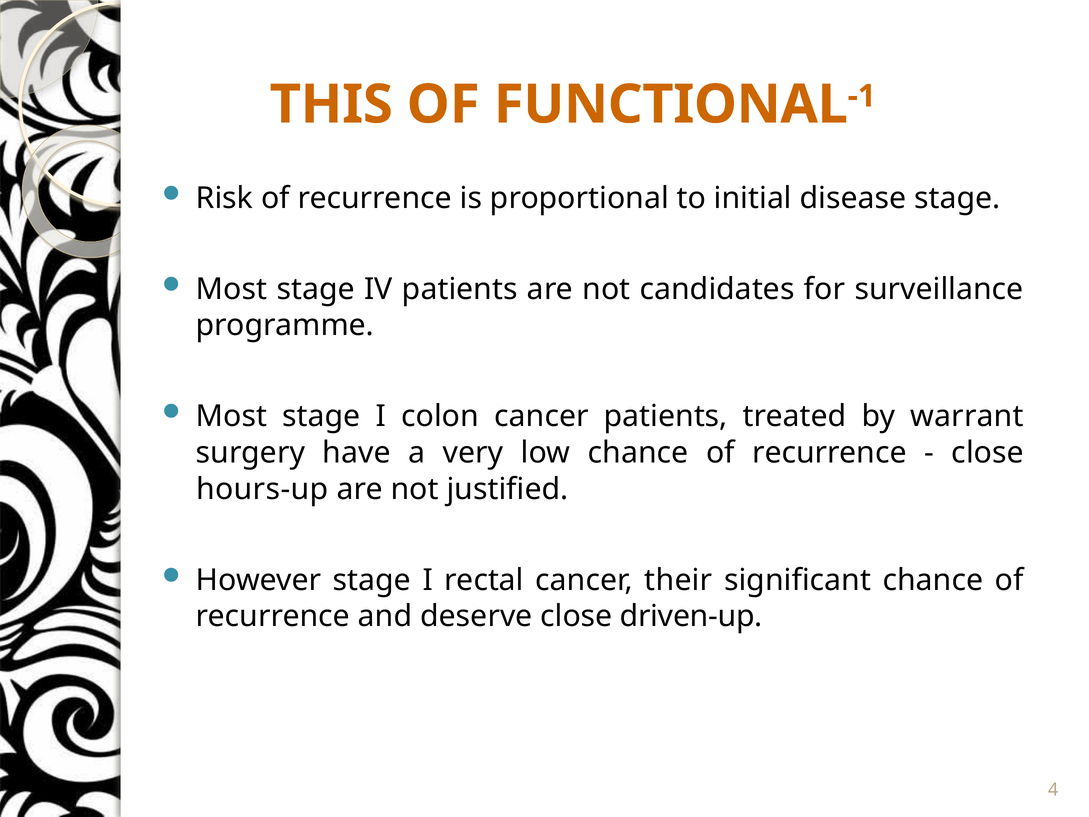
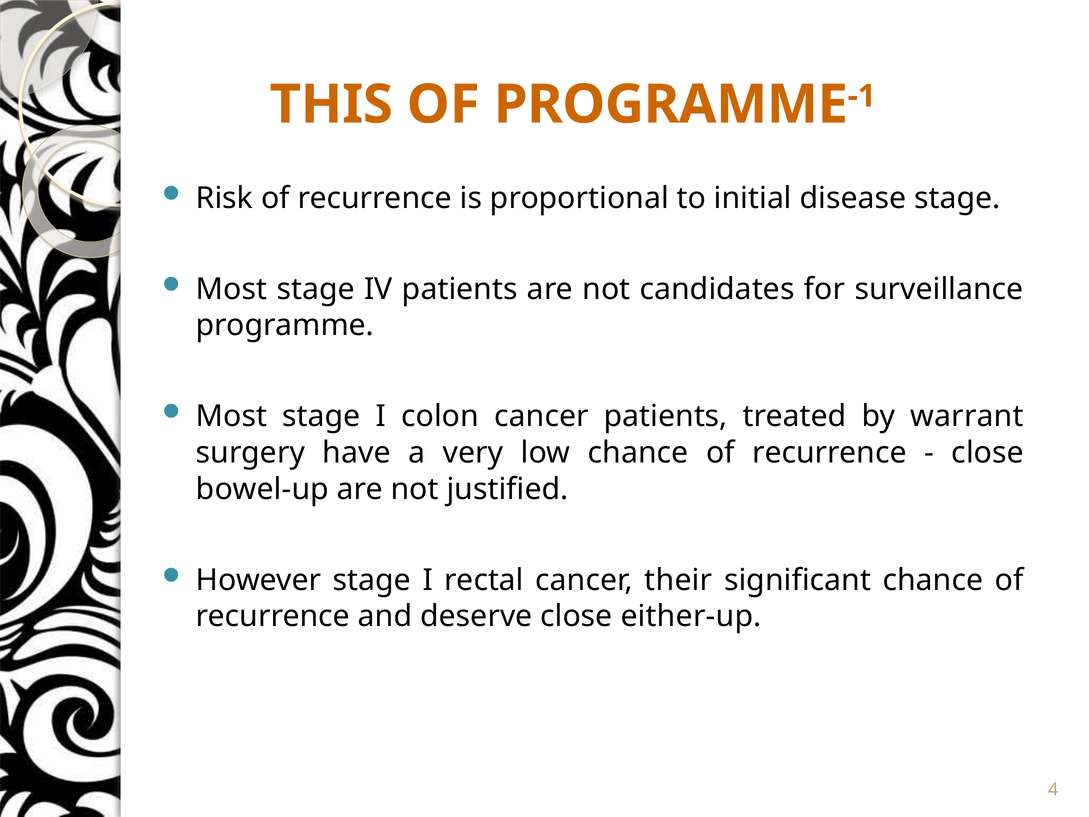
OF FUNCTIONAL: FUNCTIONAL -> PROGRAMME (671, 105)
hours-up: hours-up -> bowel-up (262, 489)
driven-up: driven-up -> either-up (691, 616)
